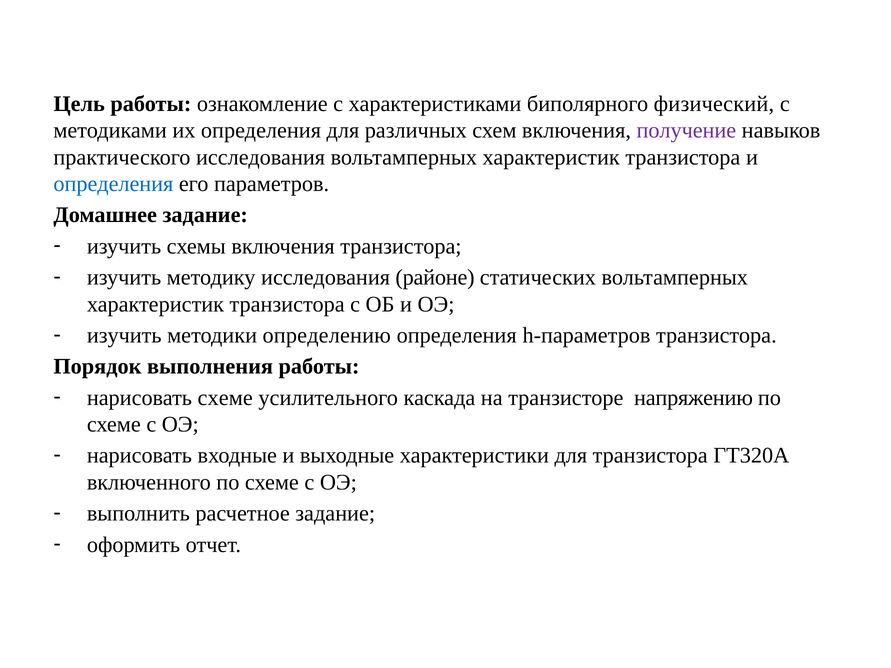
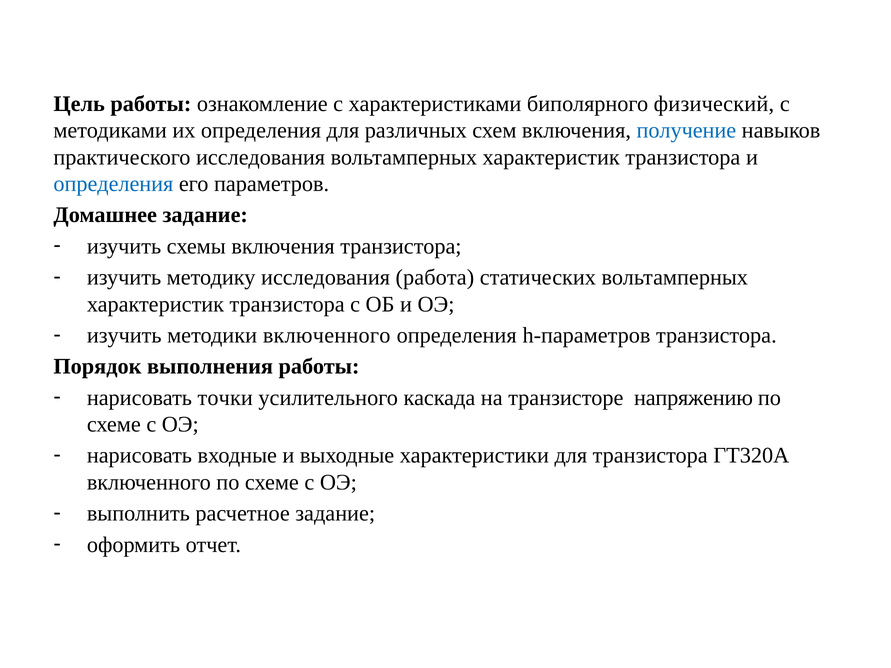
получение colour: purple -> blue (686, 131)
районе: районе -> работа (435, 278)
методики определению: определению -> включенного (327, 335)
нарисовать схеме: схеме -> точки (225, 398)
